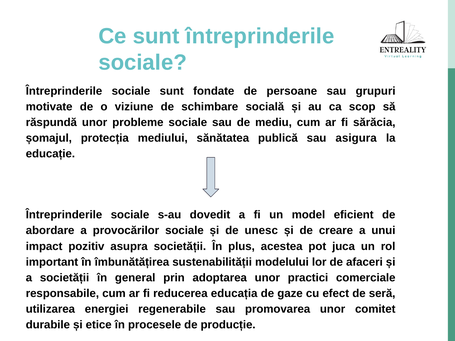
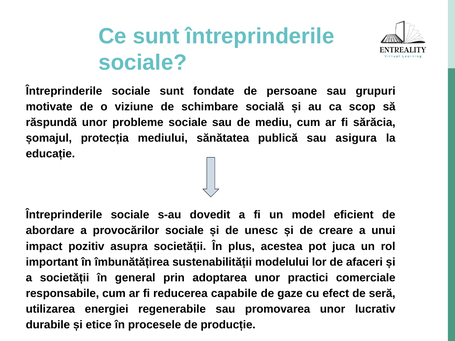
educația: educația -> capabile (234, 294)
comitet: comitet -> lucrativ (375, 309)
